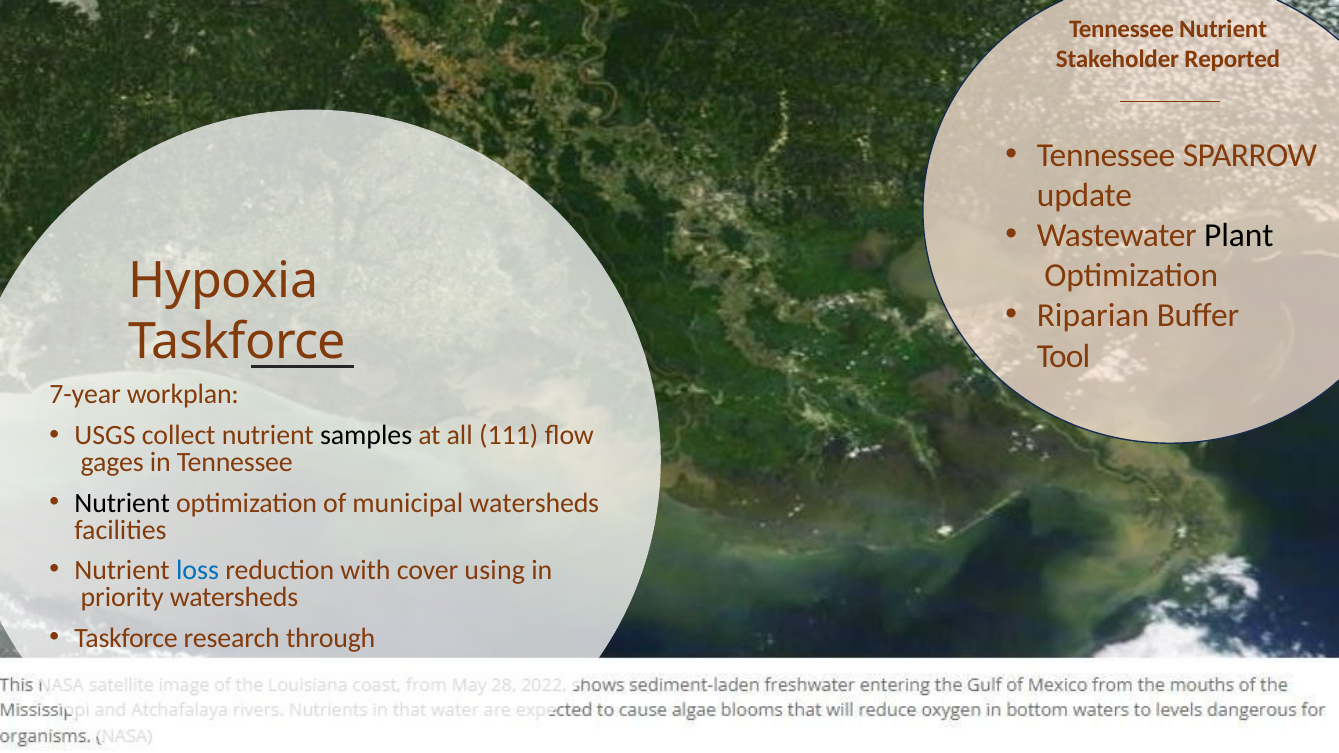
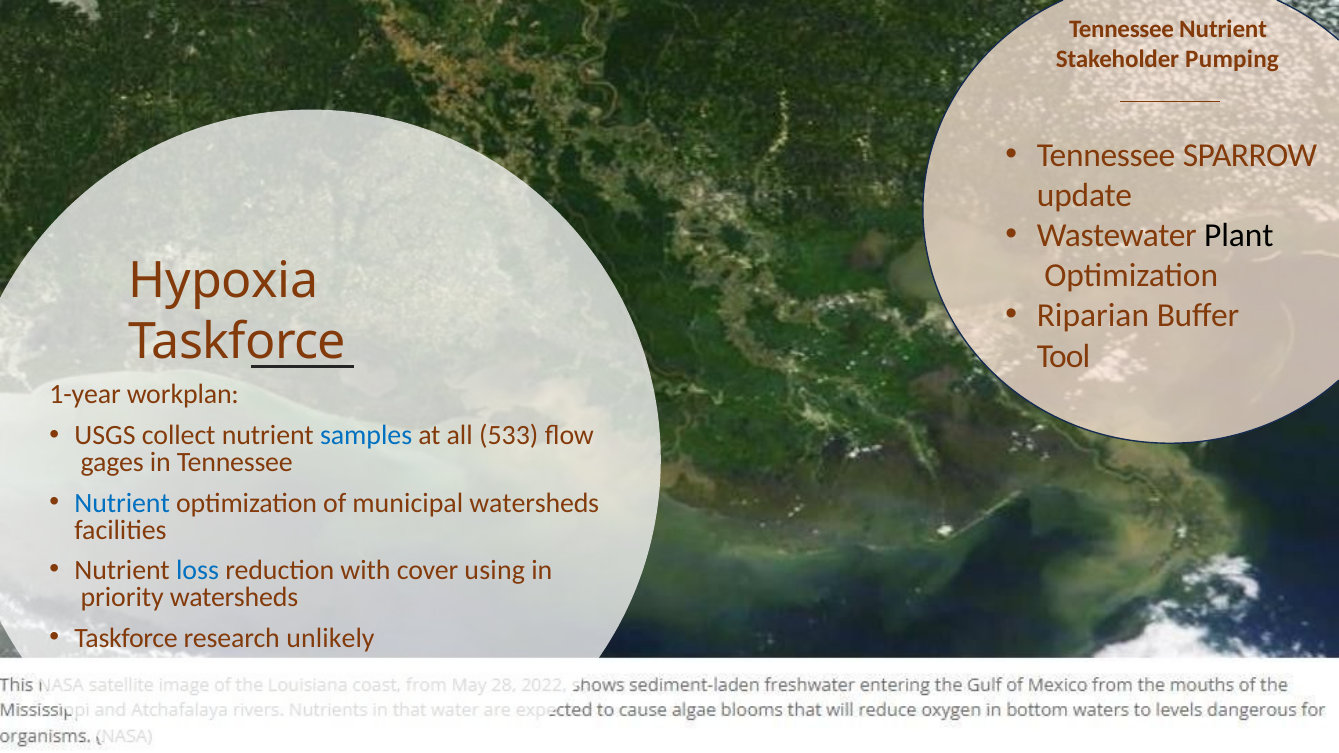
Reported: Reported -> Pumping (1232, 60)
7-year: 7-year -> 1-year (85, 395)
samples colour: black -> blue (366, 436)
111: 111 -> 533 (509, 436)
Nutrient colour: black -> blue (122, 503)
through: through -> unlikely (331, 638)
